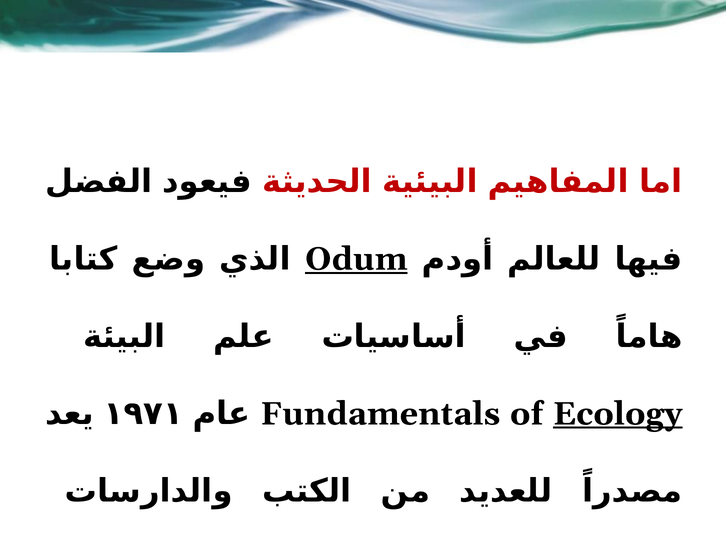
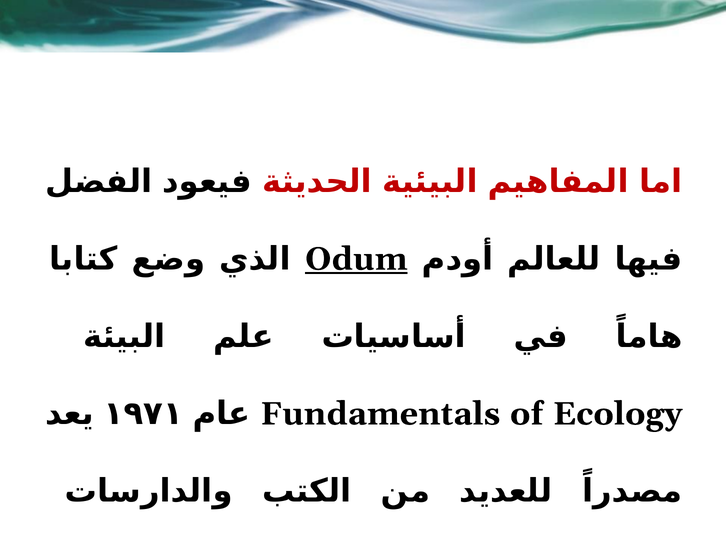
Ecology underline: present -> none (618, 414)
